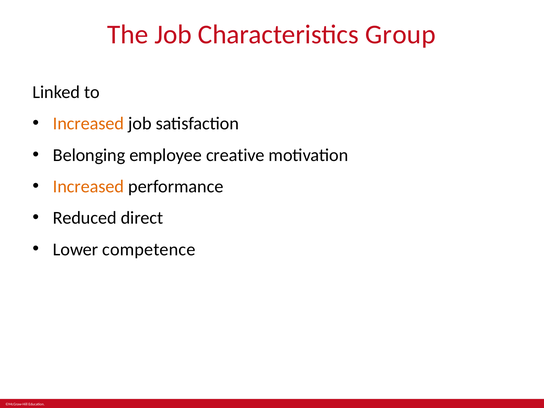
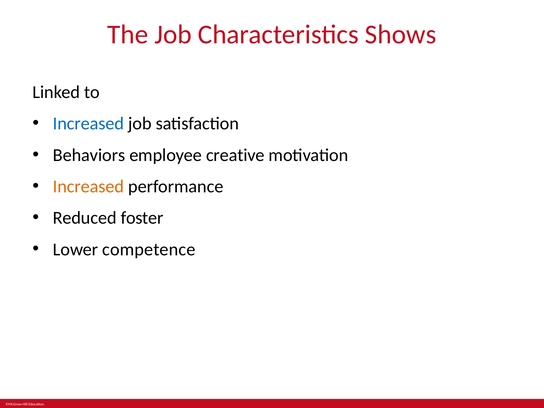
Group: Group -> Shows (401, 35)
Increased colour: orange -> blue (89, 124)
Belonging: Belonging -> Behaviors (89, 155)
direct: direct -> foster (142, 218)
